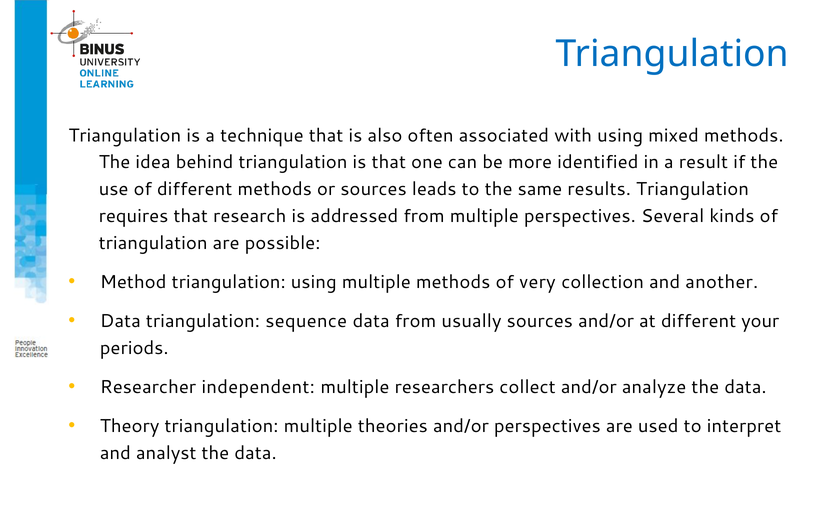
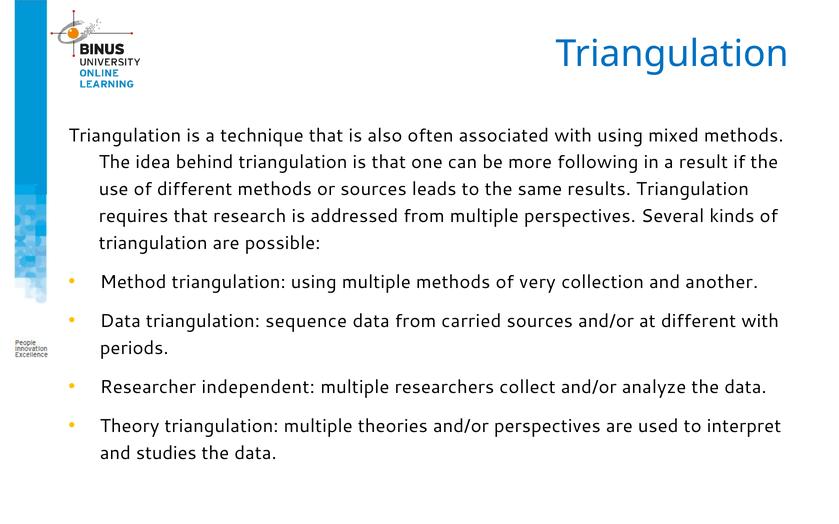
identified: identified -> following (598, 162)
usually: usually -> carried (471, 321)
different your: your -> with (760, 321)
analyst: analyst -> studies (166, 453)
